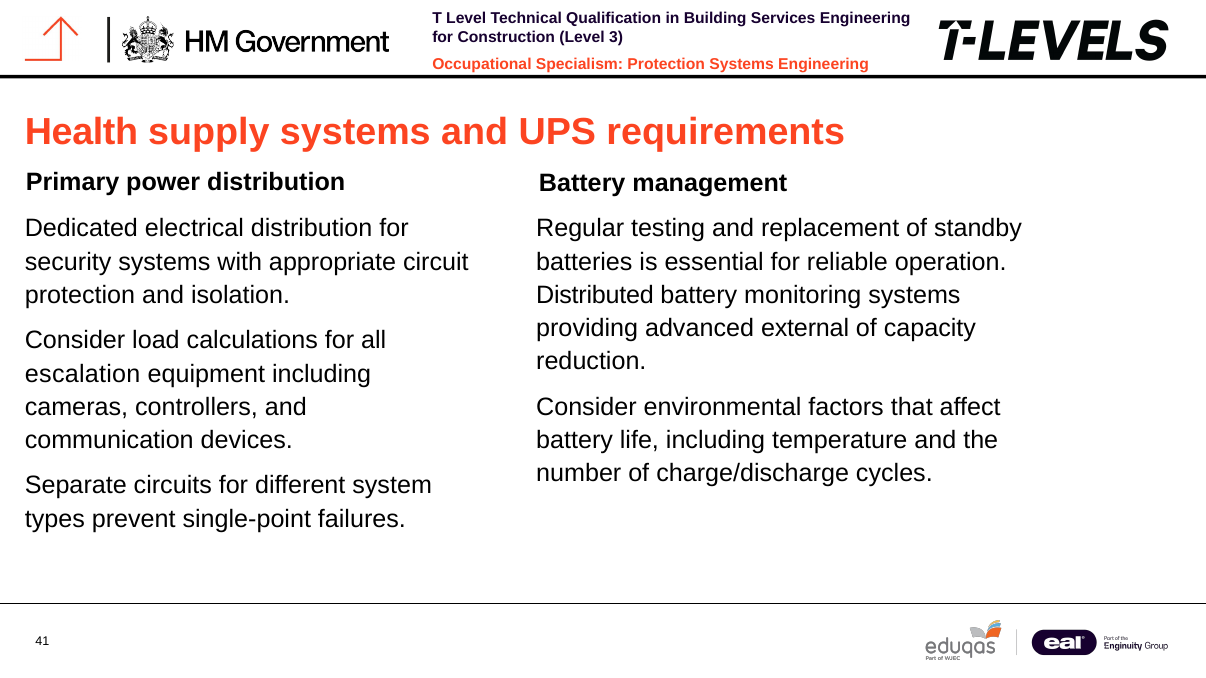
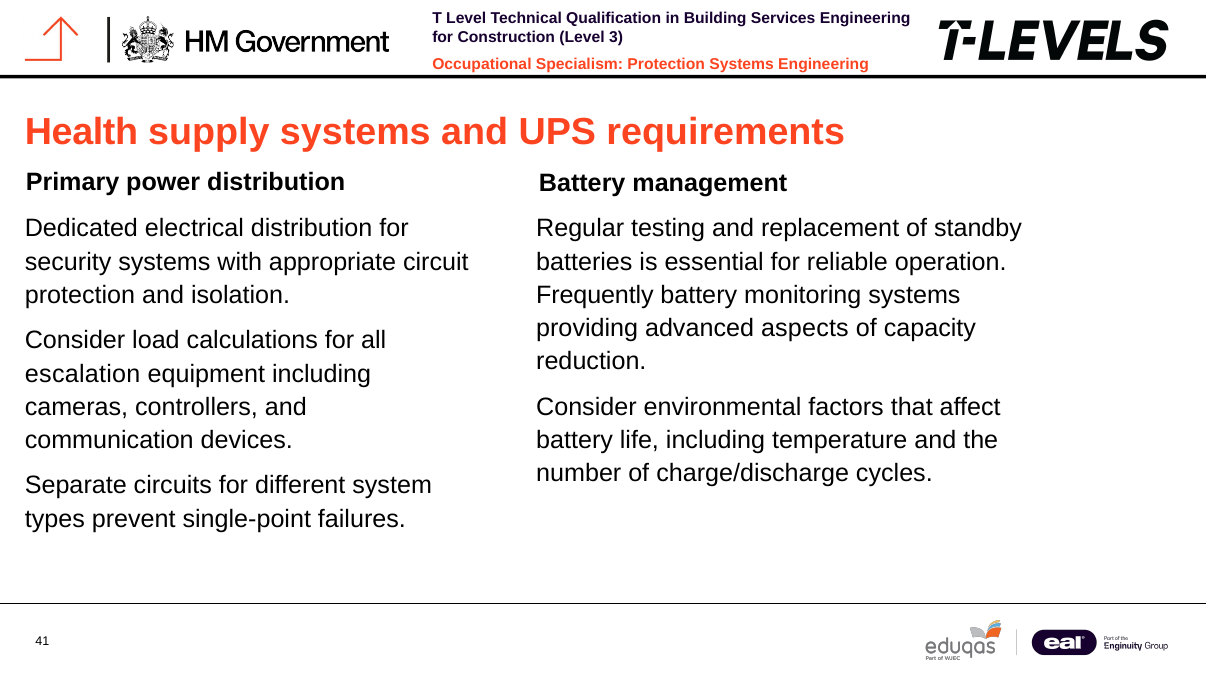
Distributed: Distributed -> Frequently (595, 295)
external: external -> aspects (805, 328)
